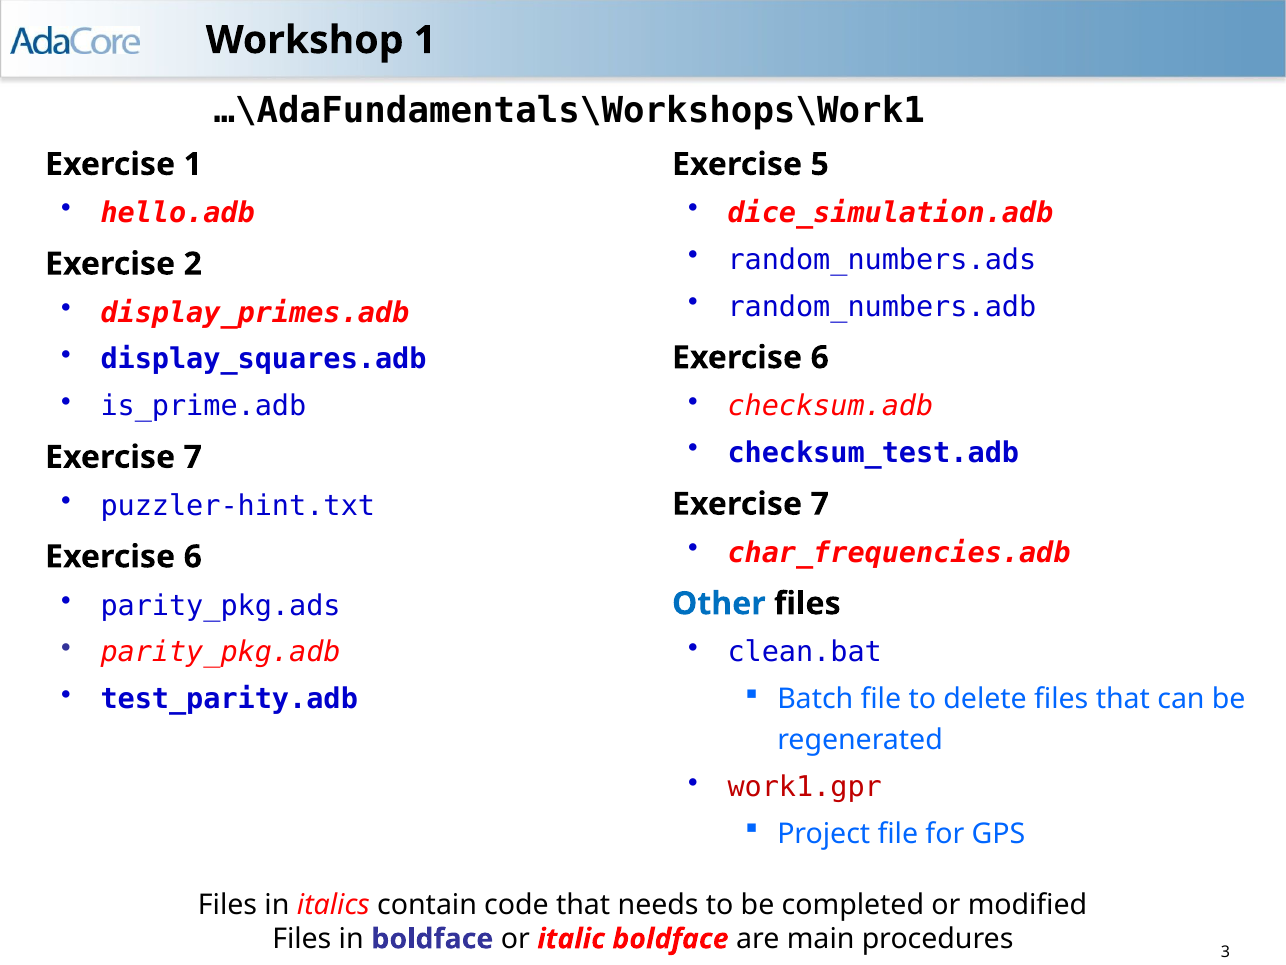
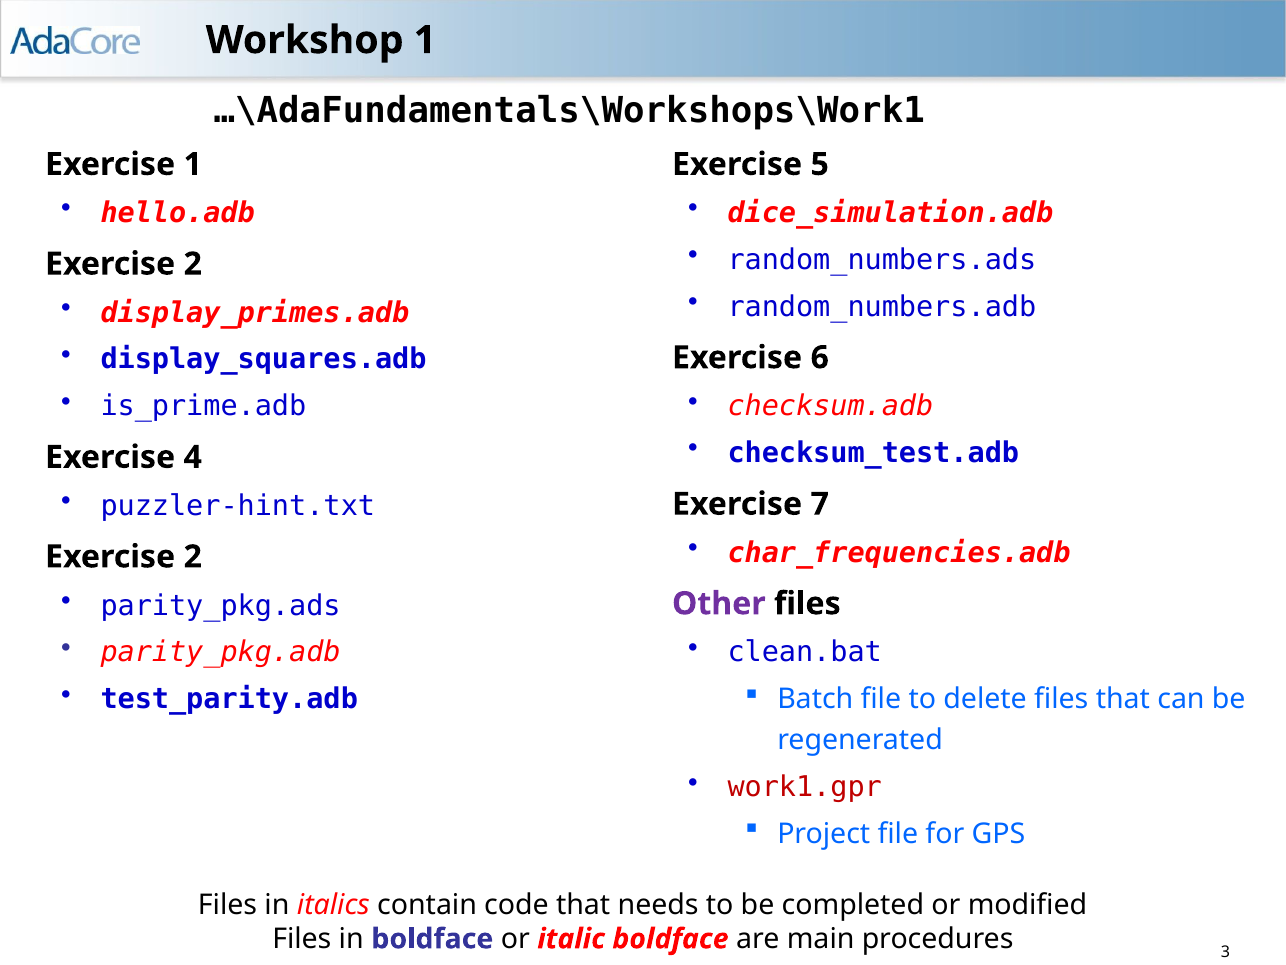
7: 7 -> 4 (193, 457)
6: 6 -> 2 (193, 557)
Other colour: blue -> purple (719, 603)
